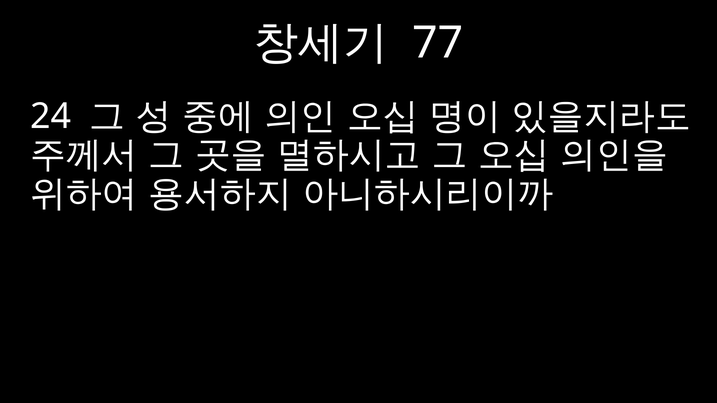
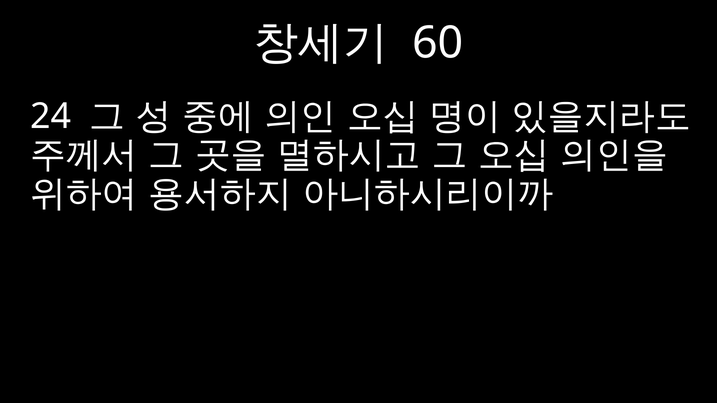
77: 77 -> 60 (438, 43)
